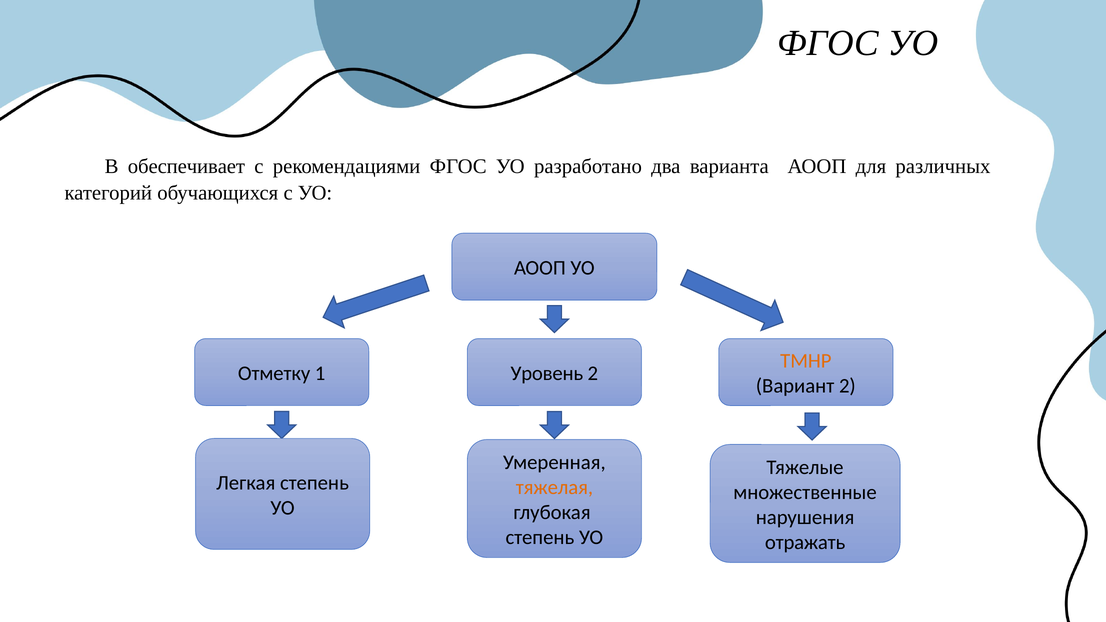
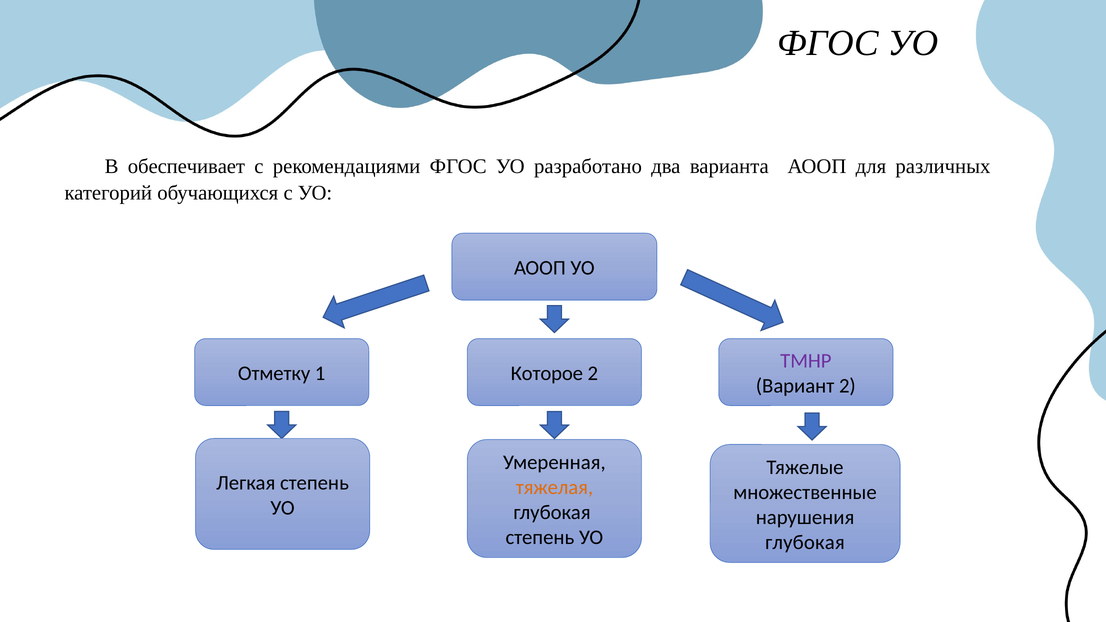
ТМНР colour: orange -> purple (806, 361)
Уровень: Уровень -> Которое (547, 374)
отражать: отражать -> глубокая (805, 542)
